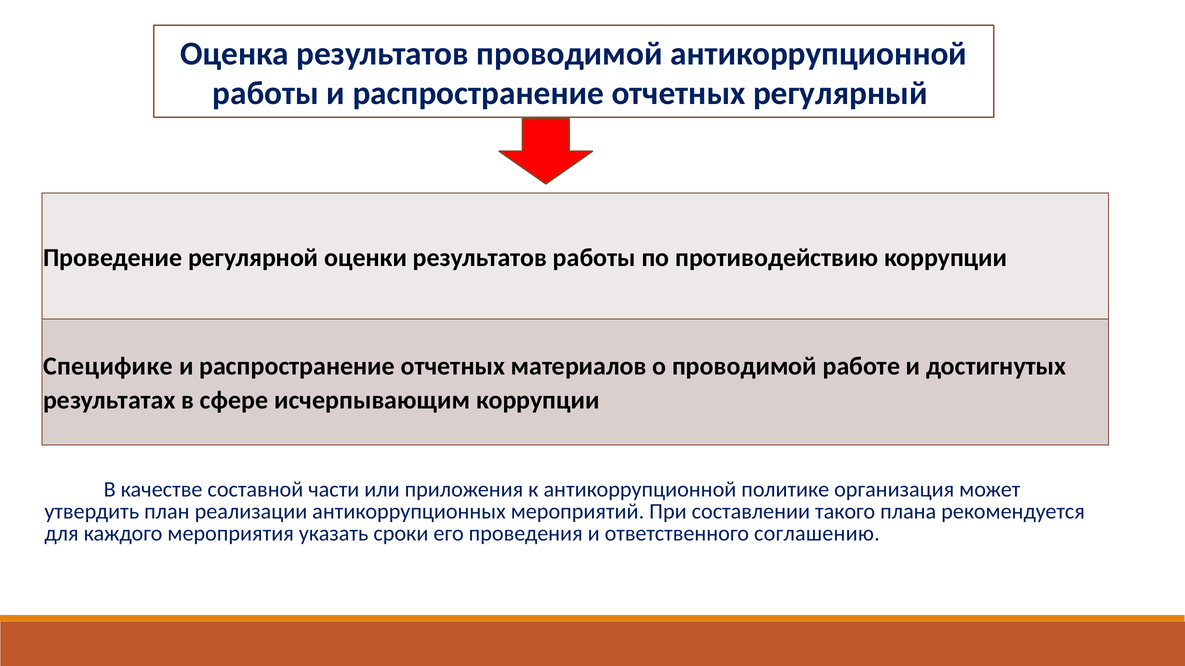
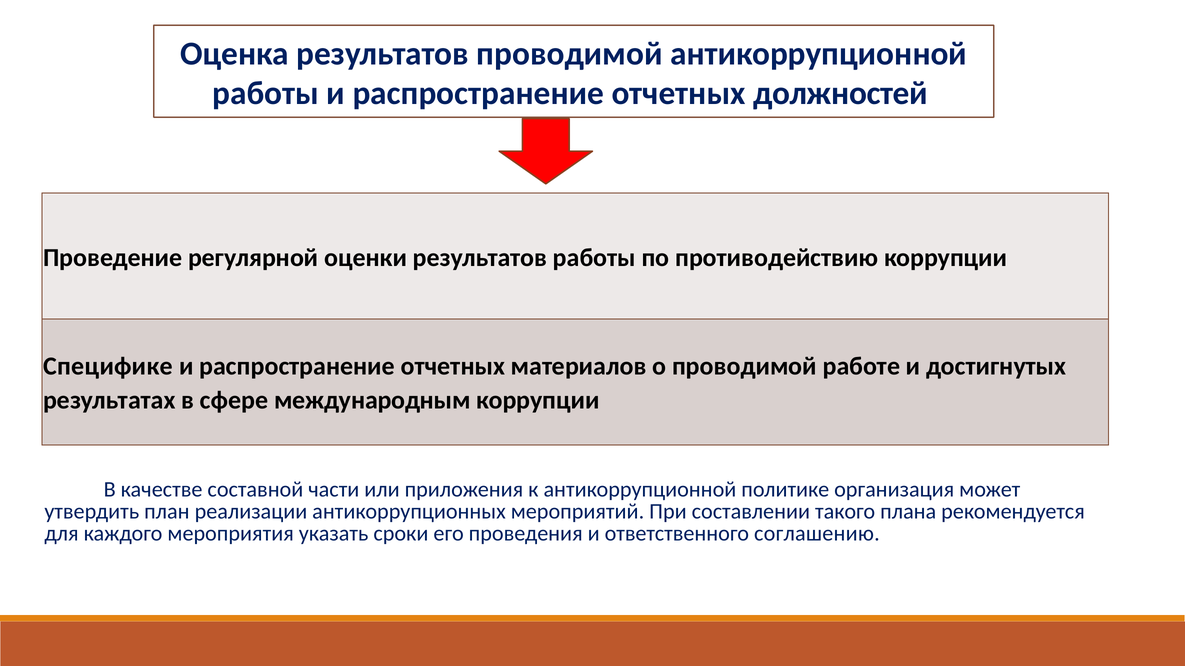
регулярный: регулярный -> должностей (840, 94)
исчерпывающим: исчерпывающим -> международным (372, 401)
